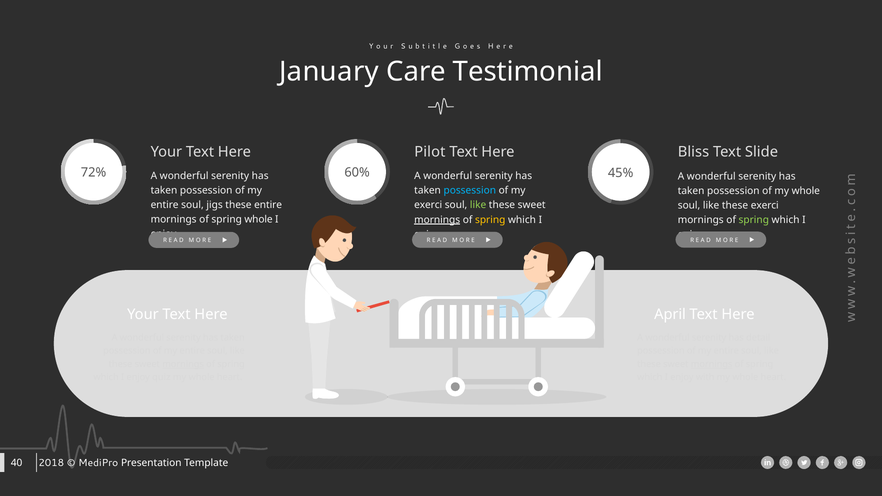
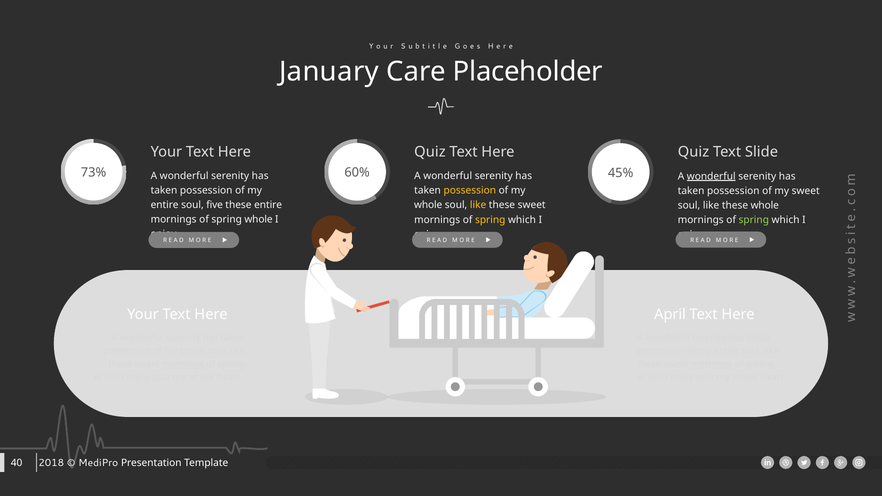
Testimonial: Testimonial -> Placeholder (528, 72)
Pilot: Pilot -> Quiz (430, 152)
Bliss: Bliss -> Quiz (693, 152)
72%: 72% -> 73% (94, 173)
wonderful underline: none -> present (711, 176)
possession colour: light blue -> yellow (470, 191)
of my whole: whole -> sweet (806, 191)
jigs: jigs -> five (215, 205)
exerci: exerci -> whole (428, 205)
like colour: light green -> yellow (478, 205)
these exerci: exerci -> whole (765, 205)
mornings underline: present -> none (437, 220)
